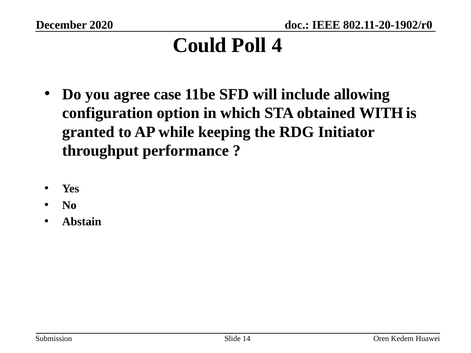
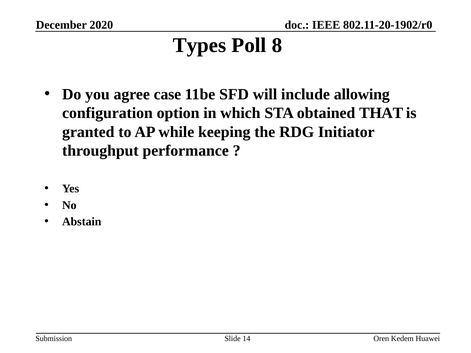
Could: Could -> Types (200, 45)
4: 4 -> 8 (277, 45)
WITH: WITH -> THAT (381, 113)
